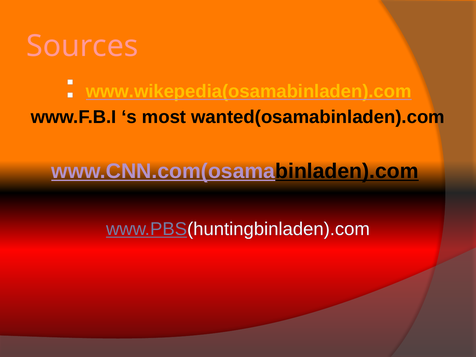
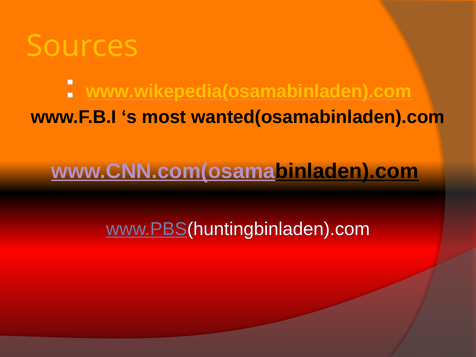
Sources colour: pink -> yellow (82, 46)
